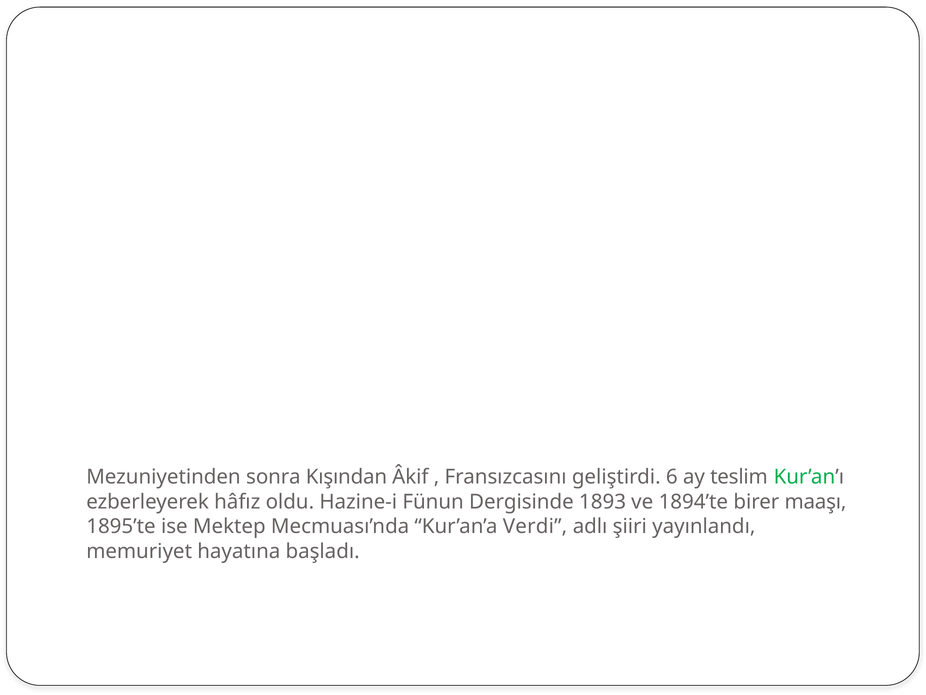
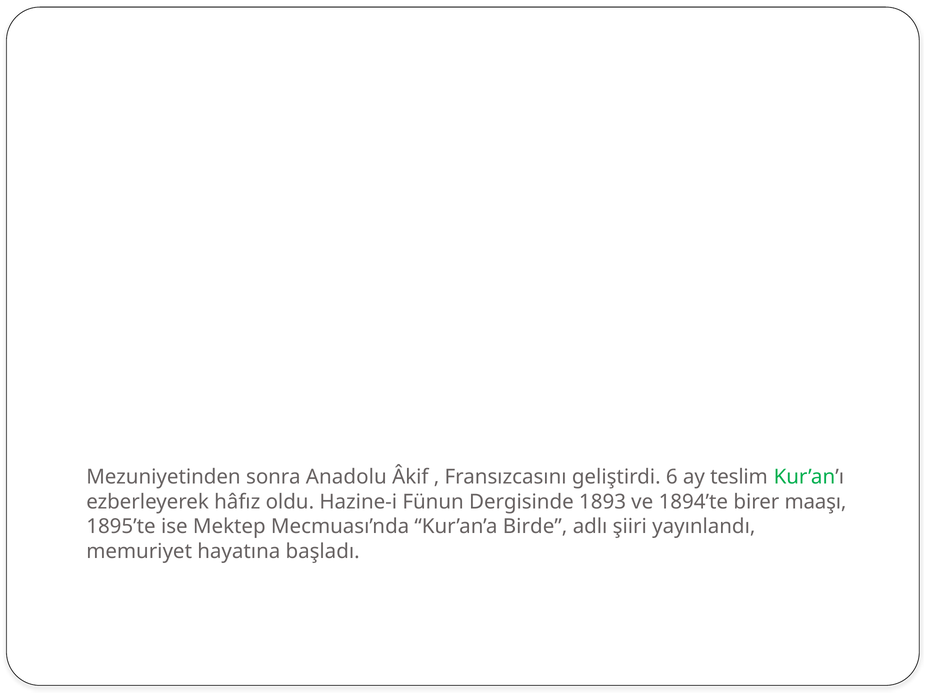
Kışından: Kışından -> Anadolu (346, 477)
Verdi: Verdi -> Birde (535, 526)
